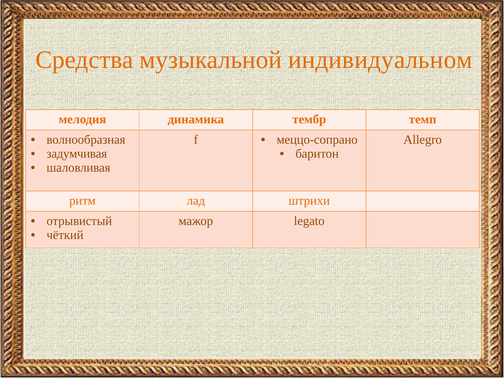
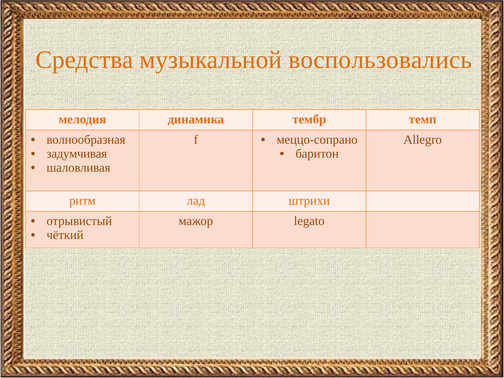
индивидуальном: индивидуальном -> воспользовались (380, 60)
